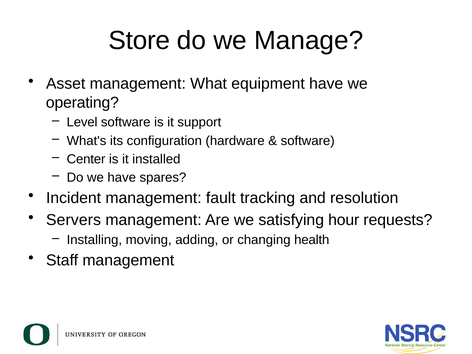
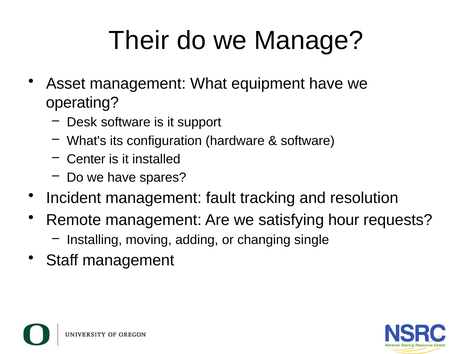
Store: Store -> Their (139, 40)
Level: Level -> Desk (82, 122)
Servers: Servers -> Remote (74, 220)
health: health -> single (312, 240)
